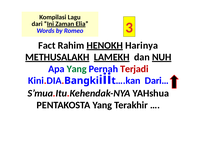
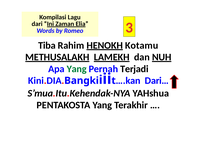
Fact: Fact -> Tiba (47, 45)
Harinya: Harinya -> Kotamu (142, 45)
Terjadi colour: red -> black (134, 69)
